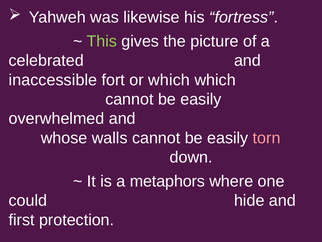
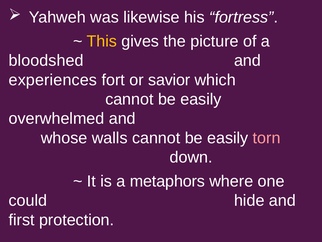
This colour: light green -> yellow (102, 41)
celebrated: celebrated -> bloodshed (46, 60)
inaccessible: inaccessible -> experiences (53, 80)
or which: which -> savior (169, 80)
